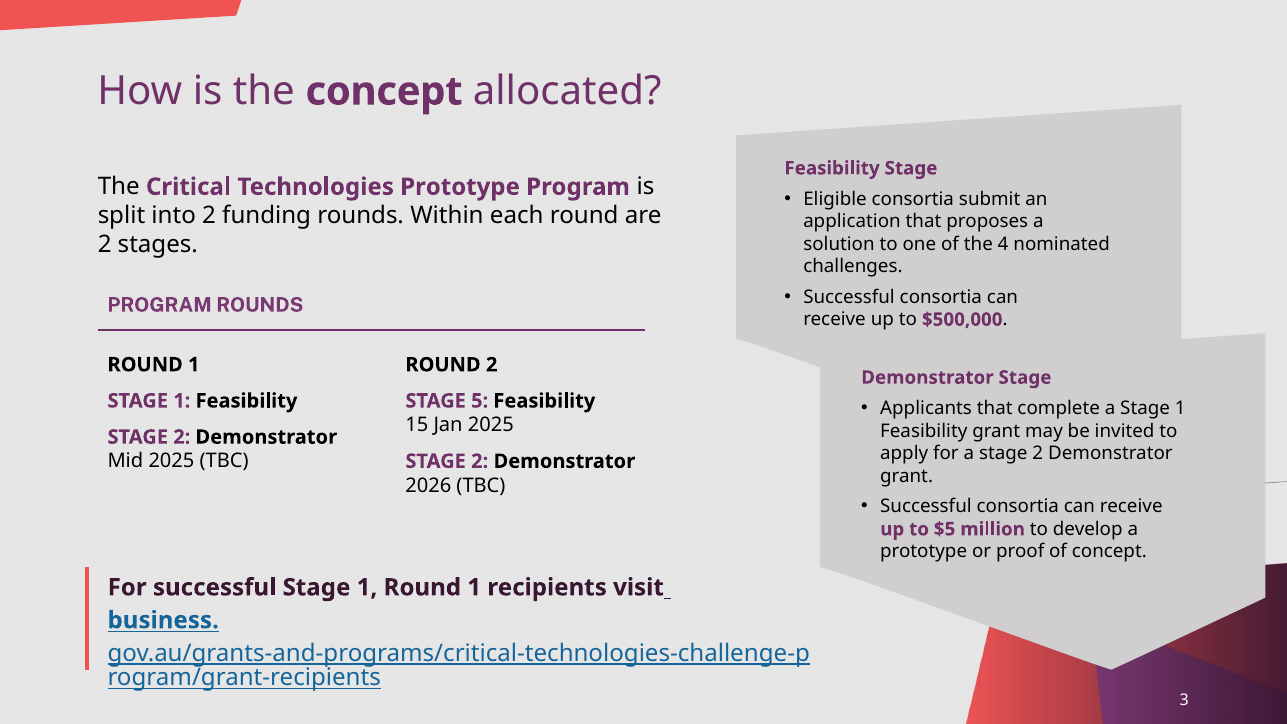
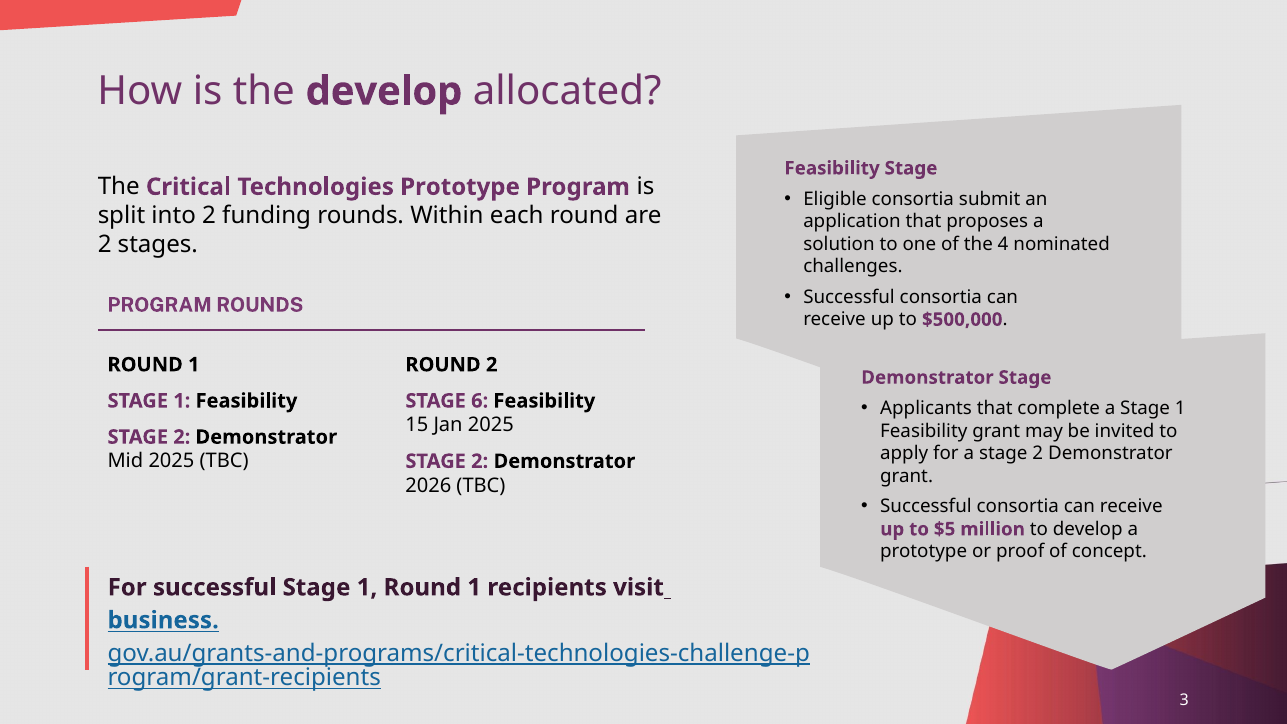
the concept: concept -> develop (384, 91)
5: 5 -> 6 (480, 401)
